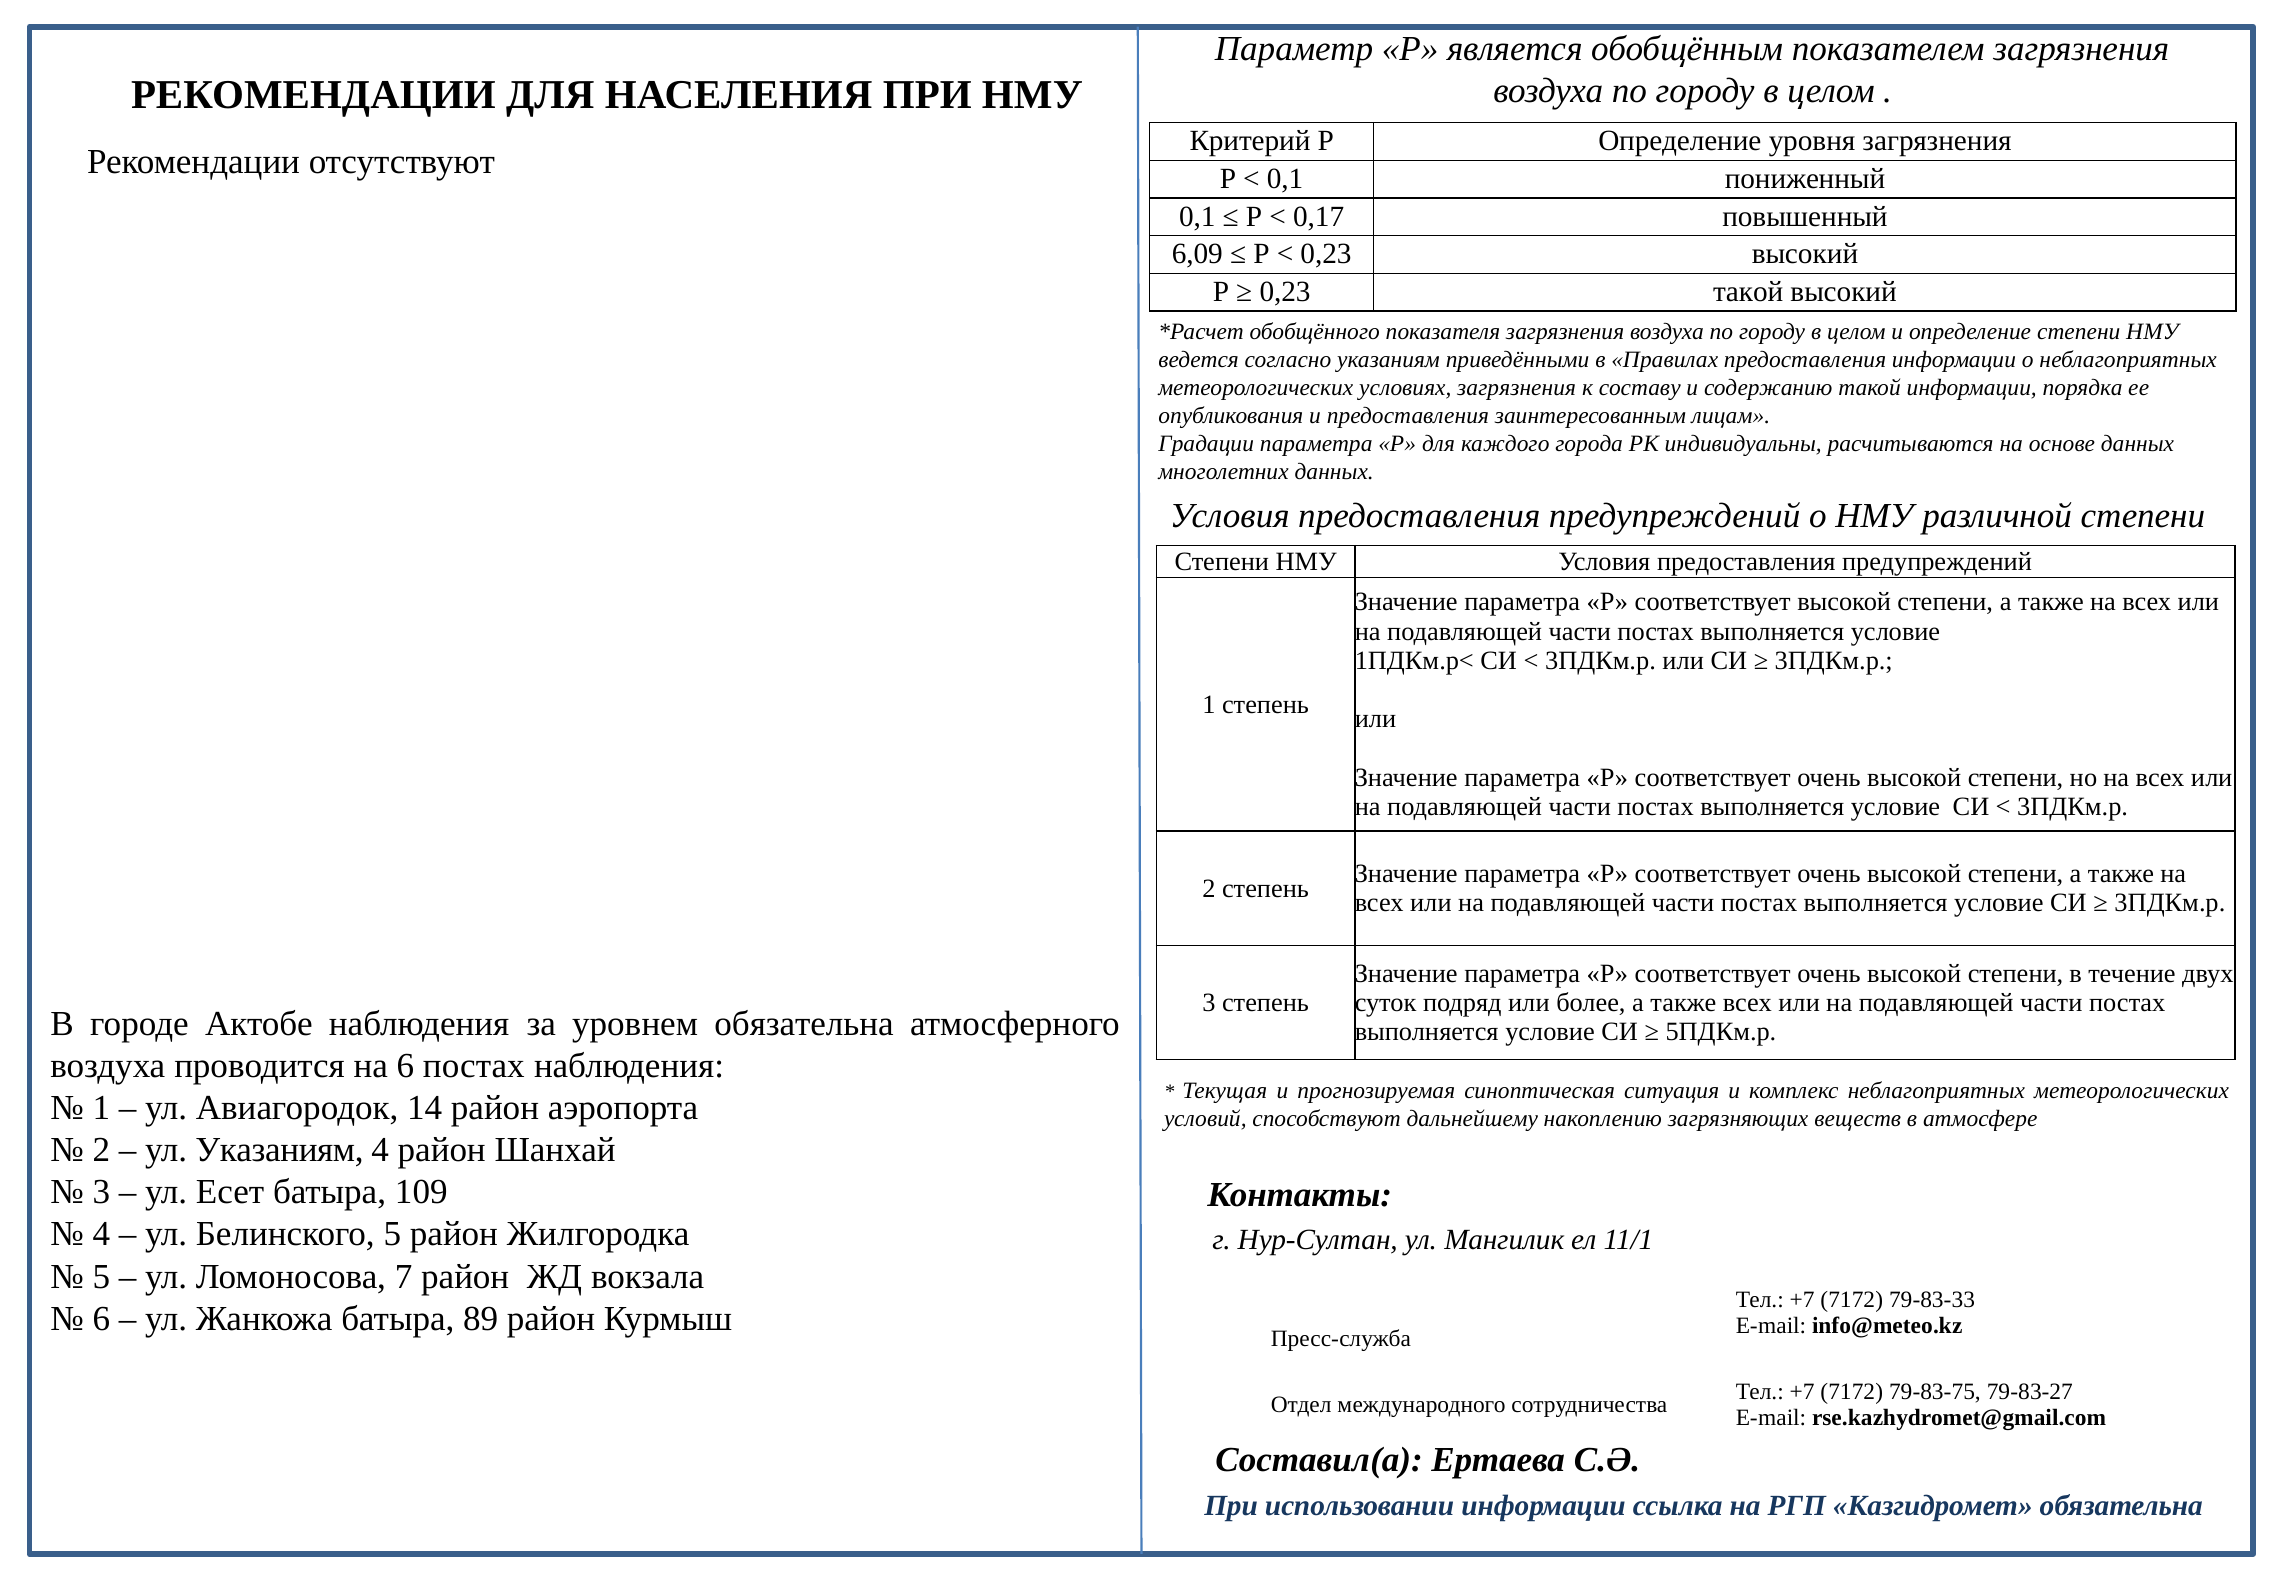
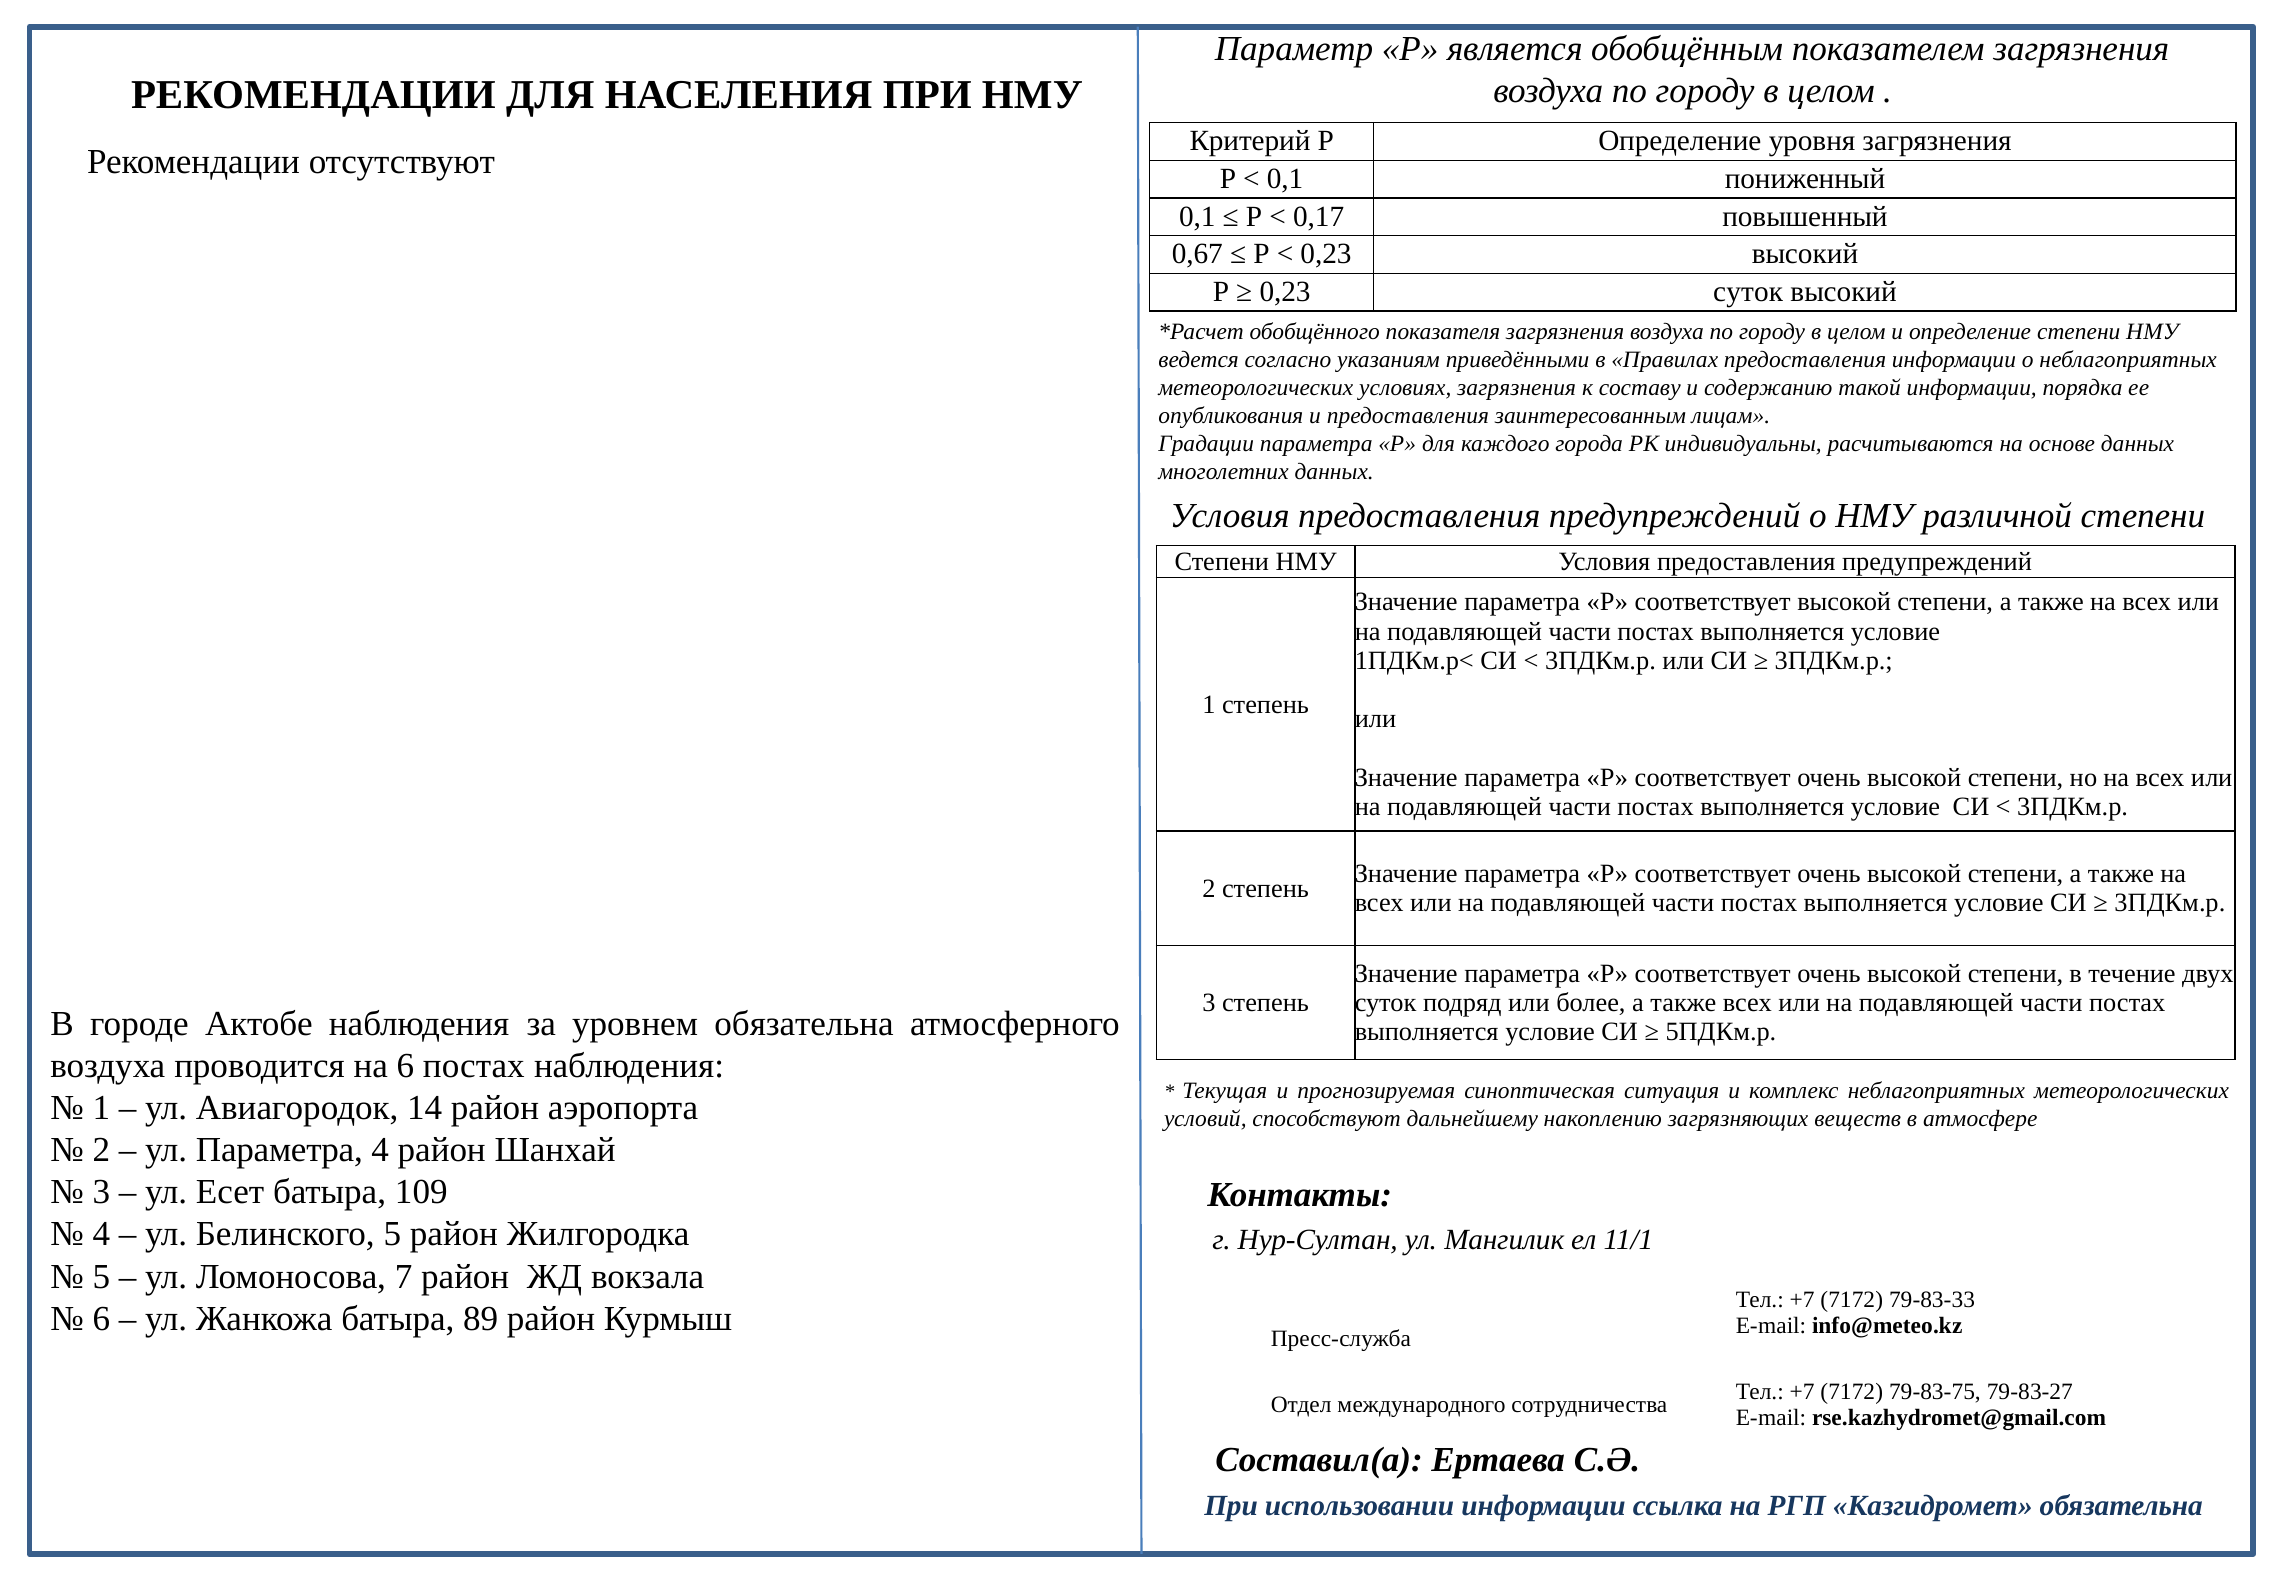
6,09: 6,09 -> 0,67 (1197, 254)
0,23 такой: такой -> суток (1748, 292)
ул Указаниям: Указаниям -> Параметра (279, 1150)
